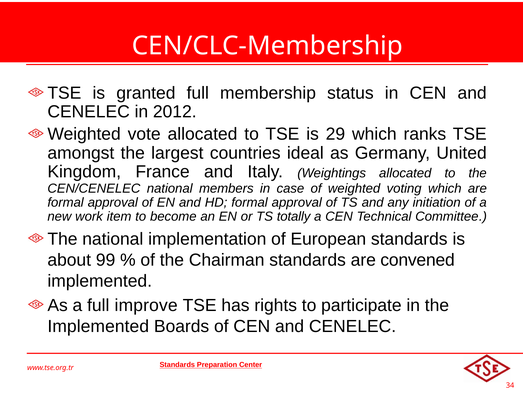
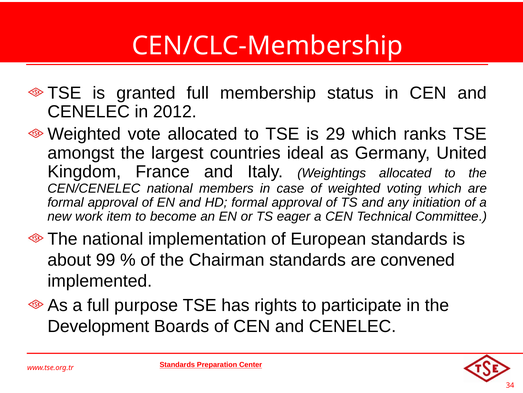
totally: totally -> eager (294, 216)
improve: improve -> purpose (146, 305)
Implemented: Implemented -> Development (98, 326)
